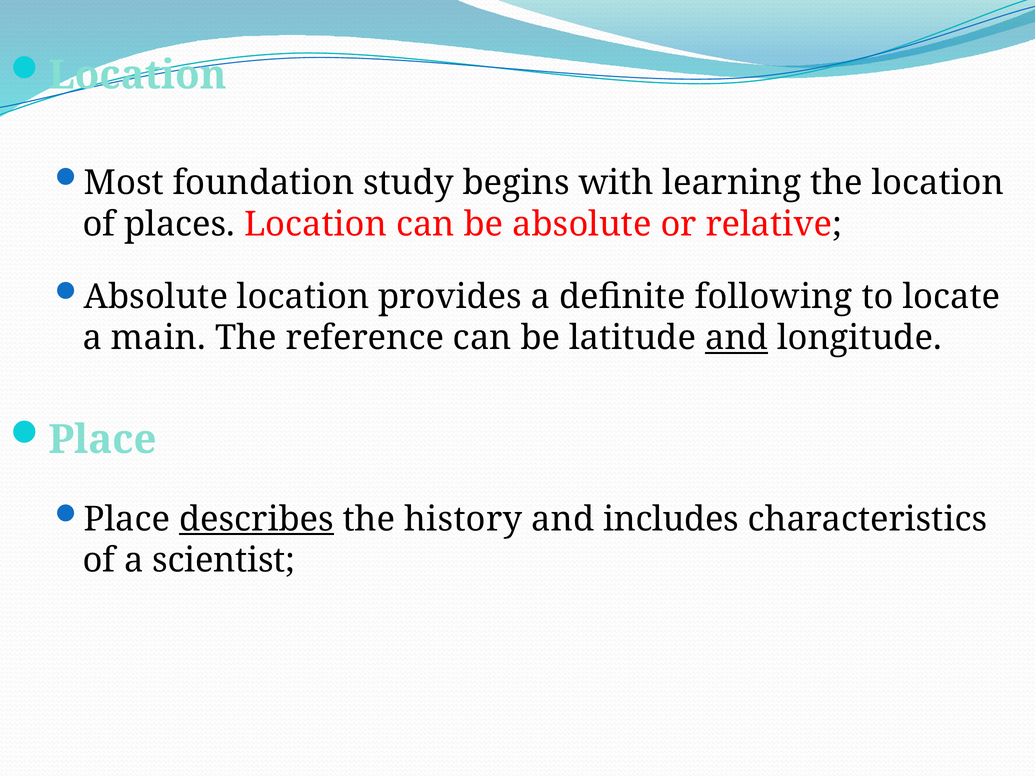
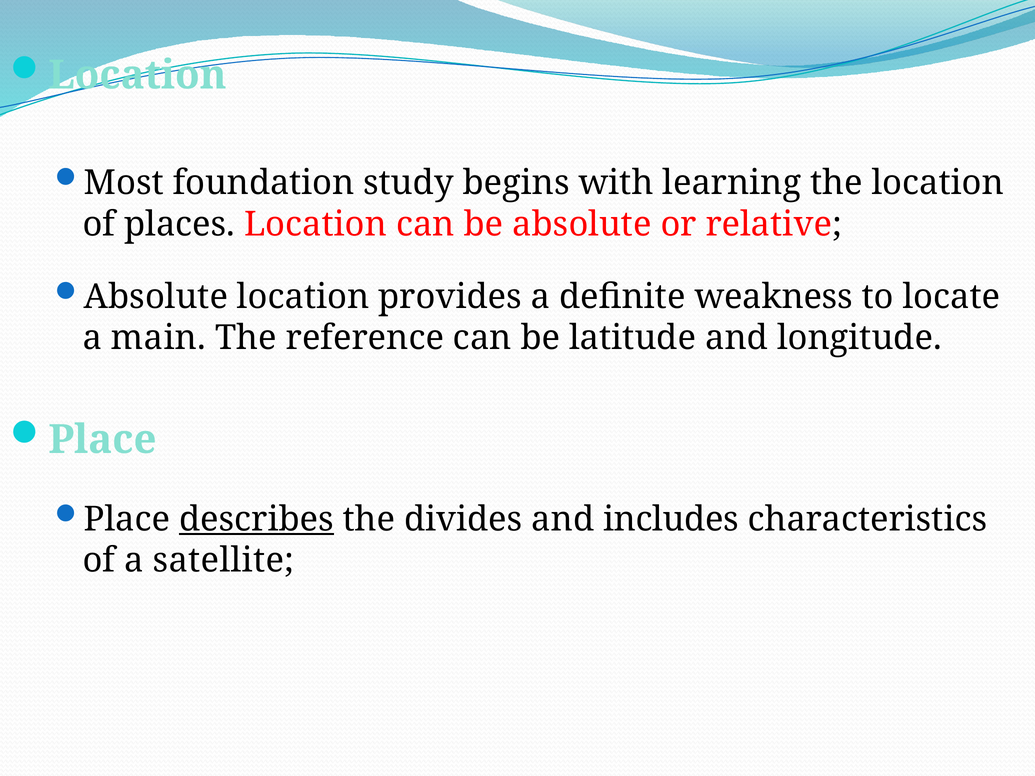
following: following -> weakness (774, 297)
and underline: present -> none (737, 338)
history: history -> divides (463, 519)
scientist: scientist -> satellite (223, 561)
